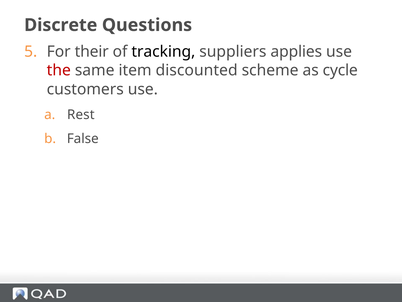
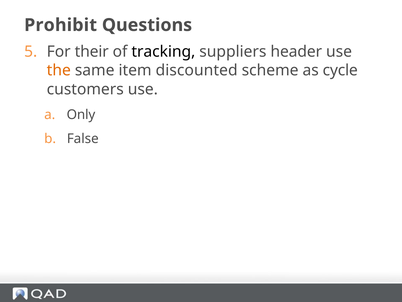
Discrete: Discrete -> Prohibit (61, 25)
applies: applies -> header (296, 52)
the colour: red -> orange (59, 70)
Rest: Rest -> Only (81, 115)
